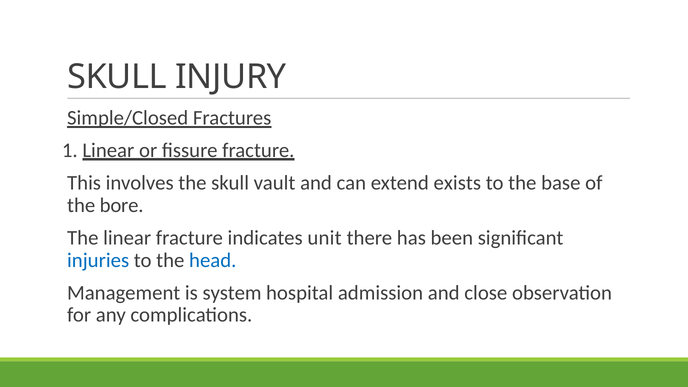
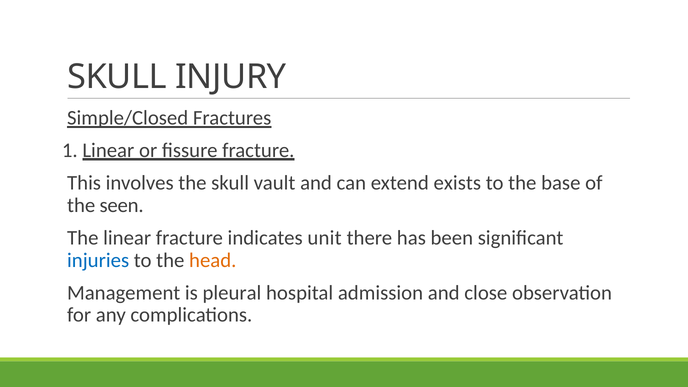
bore: bore -> seen (122, 205)
head colour: blue -> orange (213, 260)
system: system -> pleural (232, 293)
